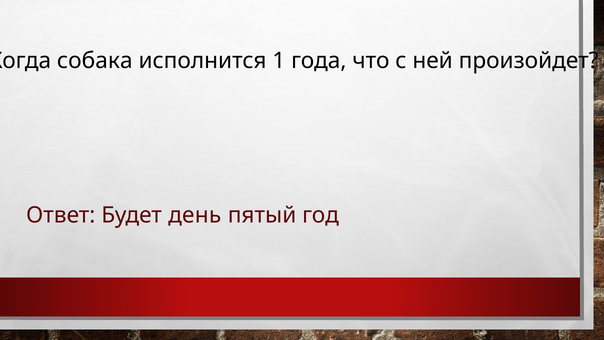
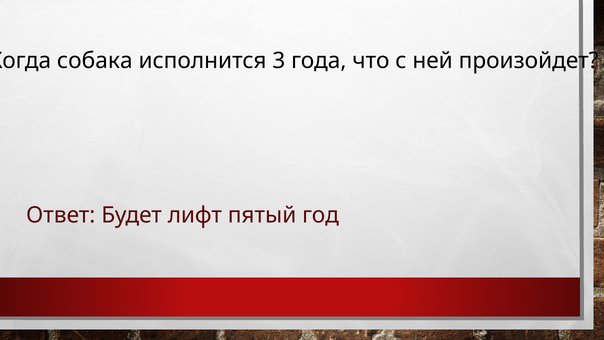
1: 1 -> 3 (279, 61)
день: день -> лифт (195, 215)
